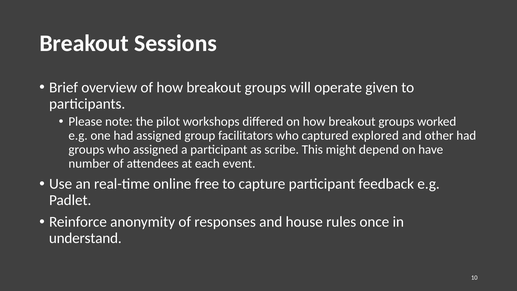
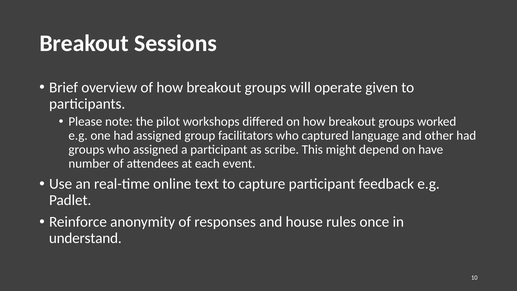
explored: explored -> language (375, 135)
free: free -> text (207, 184)
